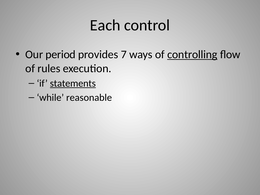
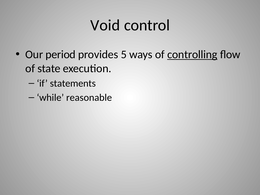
Each: Each -> Void (105, 25)
7: 7 -> 5 (124, 55)
rules: rules -> state (49, 68)
statements underline: present -> none (73, 83)
